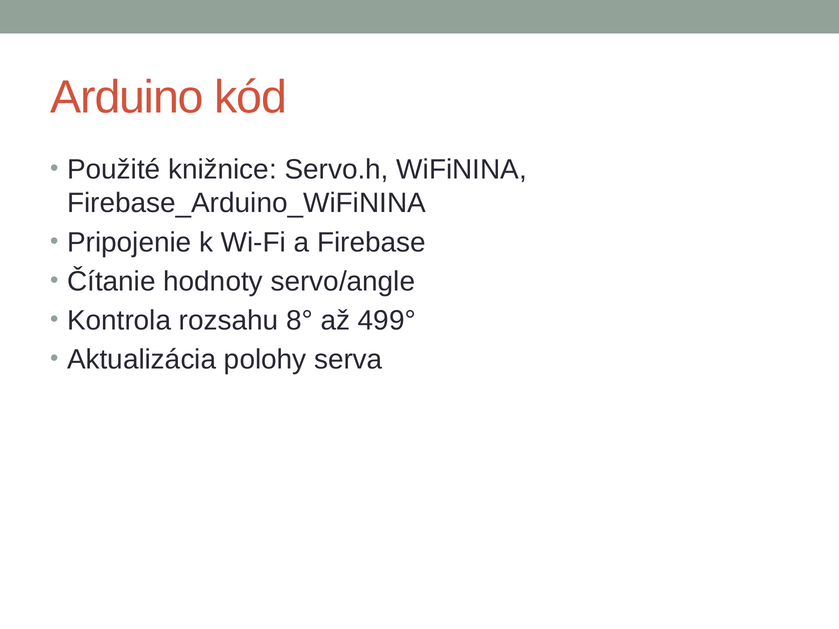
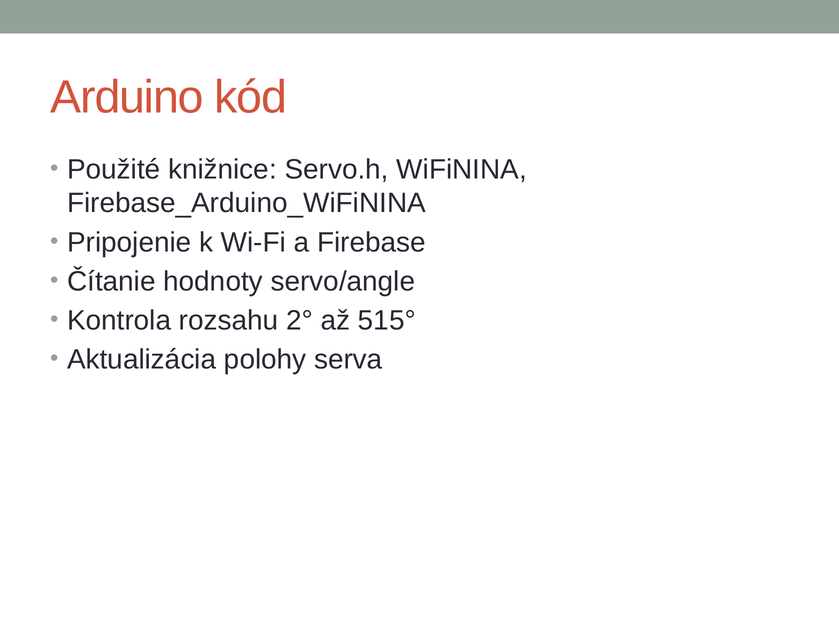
8°: 8° -> 2° (300, 321)
499°: 499° -> 515° (387, 321)
